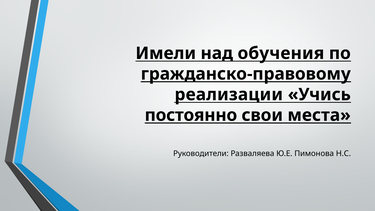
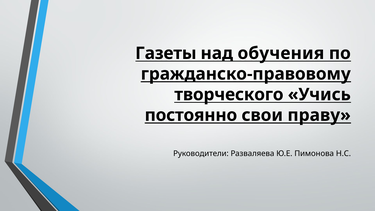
Имели: Имели -> Газеты (166, 53)
реализации: реализации -> творческого (229, 95)
места: места -> праву (319, 115)
